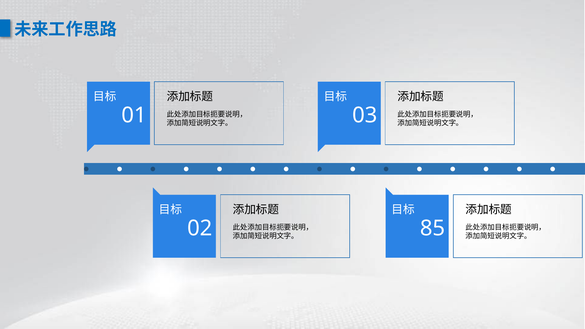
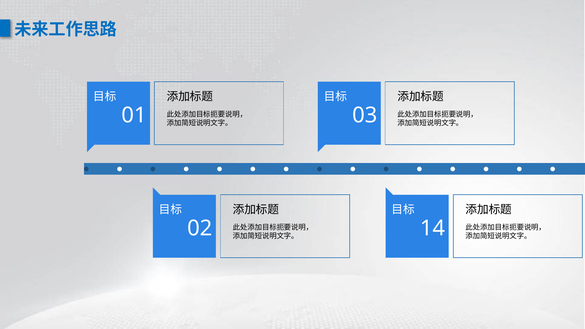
85: 85 -> 14 (433, 228)
